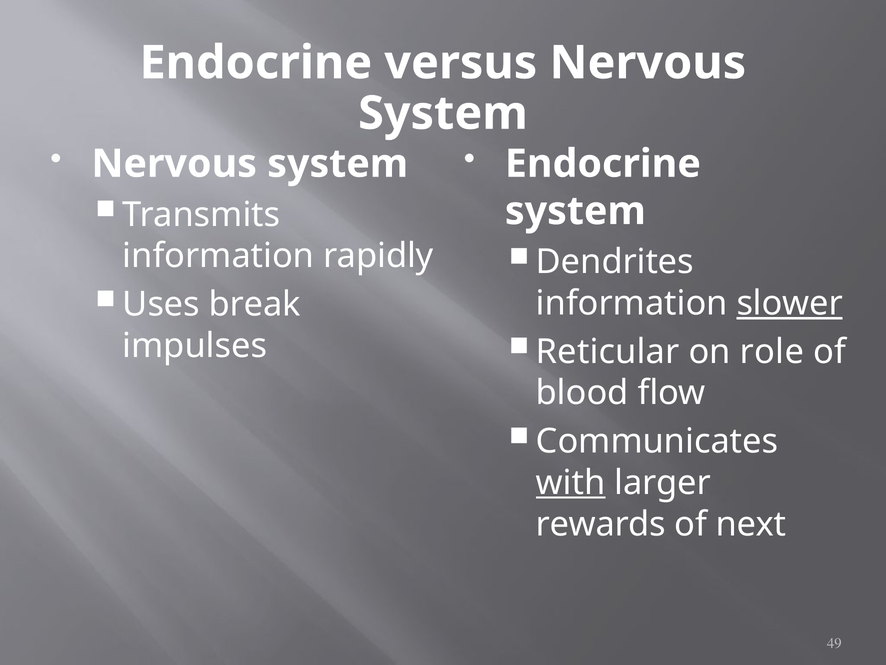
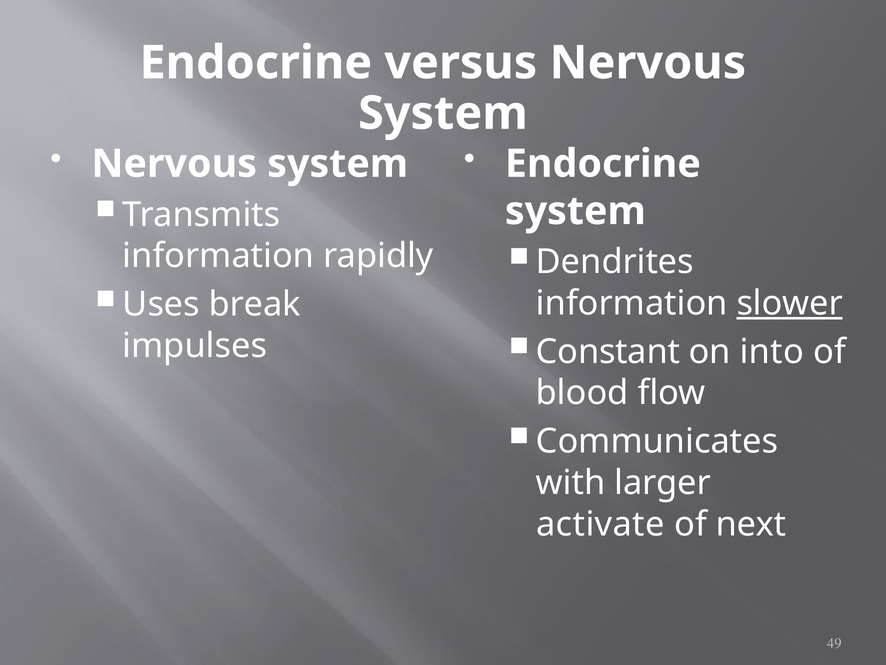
Reticular: Reticular -> Constant (608, 351)
role: role -> into (772, 351)
with underline: present -> none (571, 482)
rewards: rewards -> activate (600, 524)
